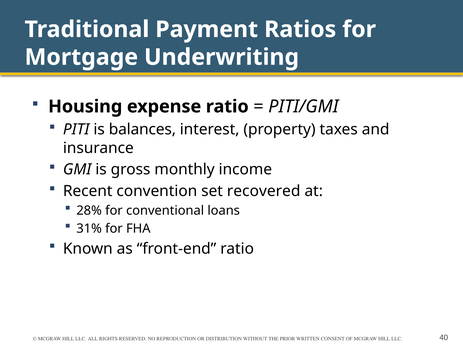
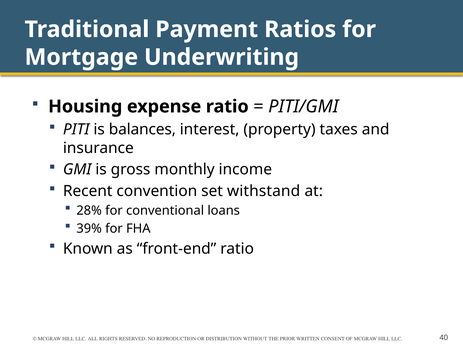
recovered: recovered -> withstand (264, 191)
31%: 31% -> 39% (89, 229)
